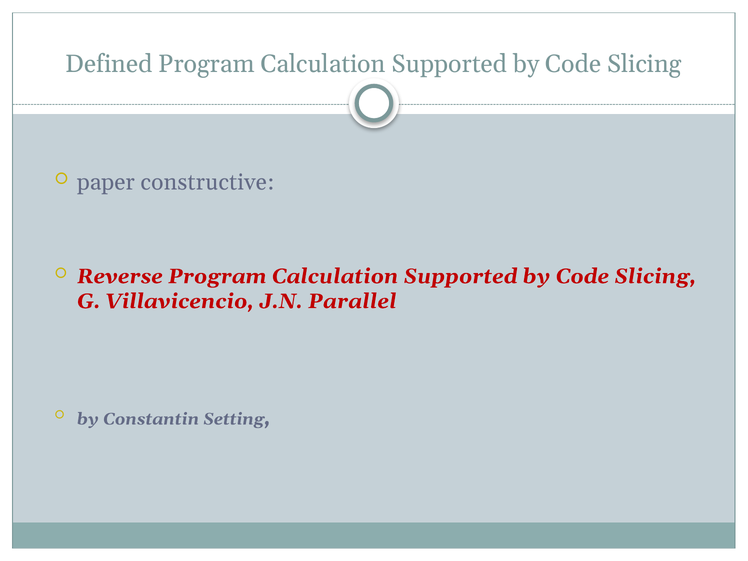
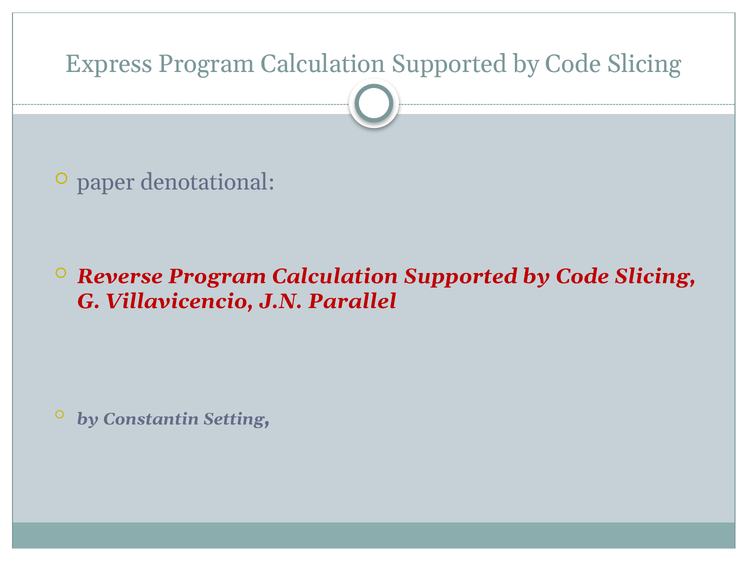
Defined: Defined -> Express (109, 64)
constructive: constructive -> denotational (208, 182)
